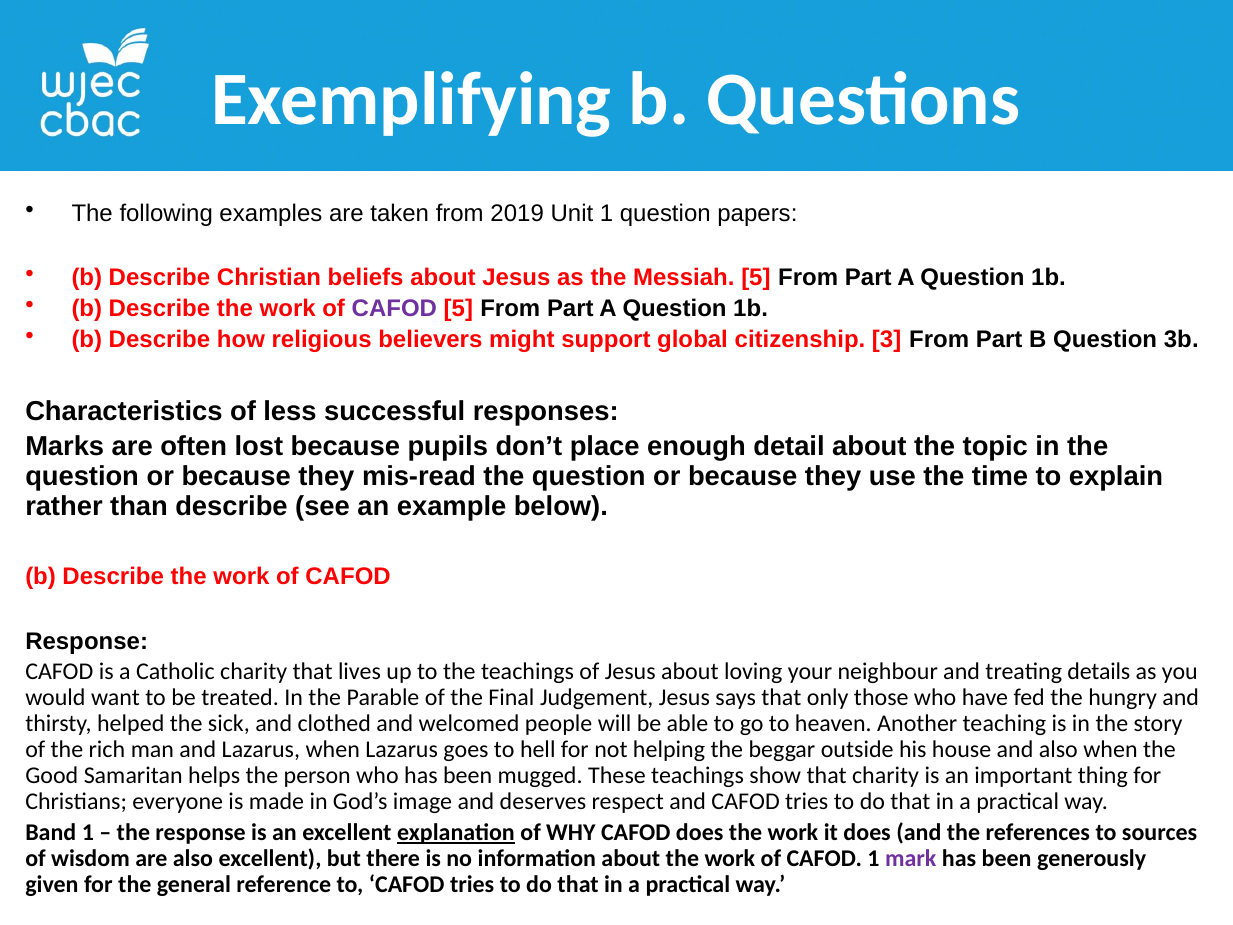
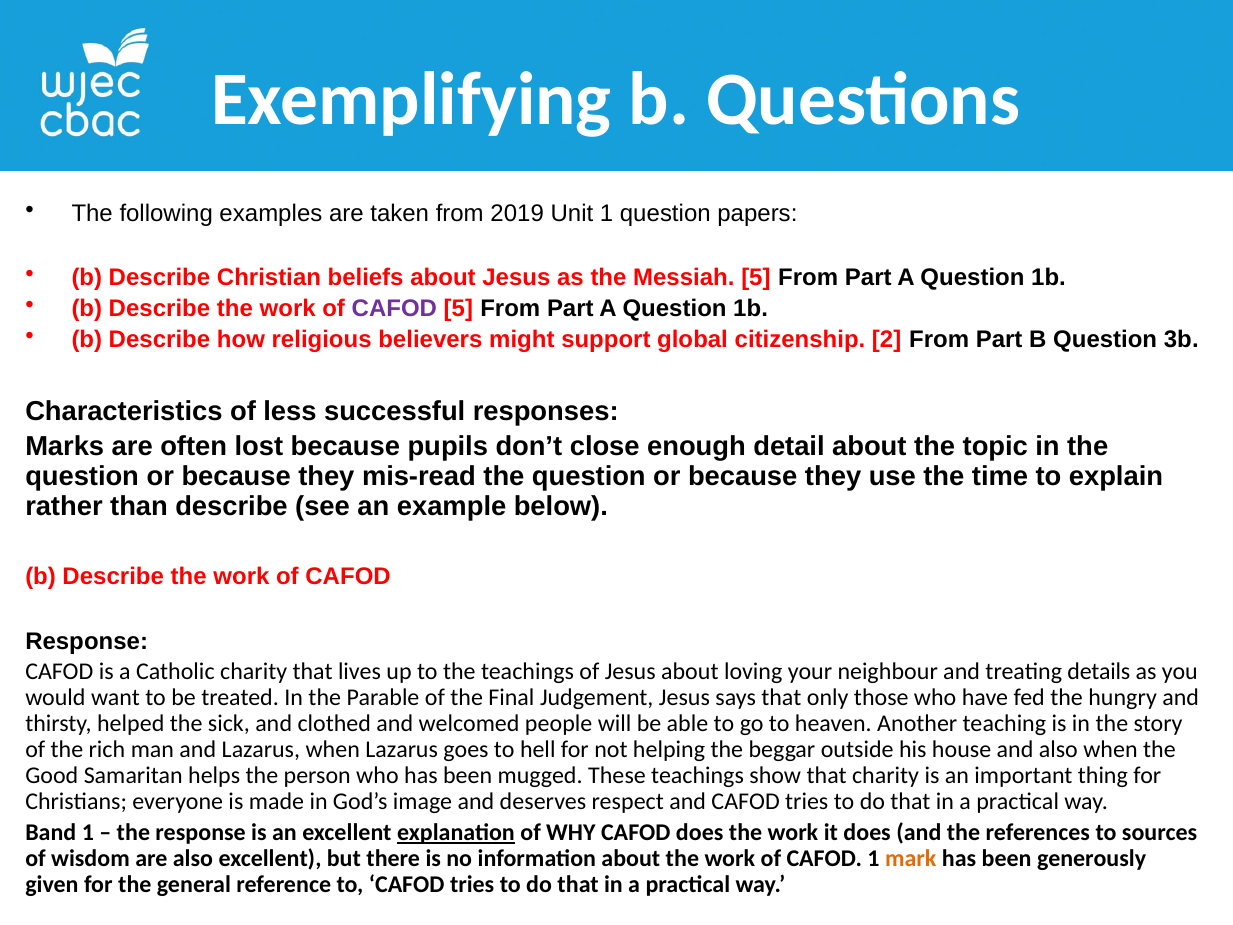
3: 3 -> 2 (887, 340)
place: place -> close (605, 447)
mark colour: purple -> orange (911, 858)
